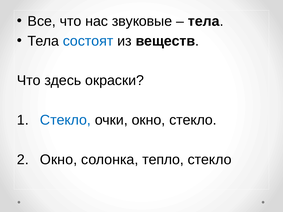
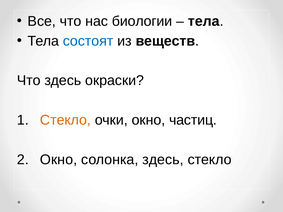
звуковые: звуковые -> биологии (142, 21)
Стекло colour: blue -> orange (65, 120)
окно стекло: стекло -> частиц (193, 120)
солонка тепло: тепло -> здесь (163, 160)
